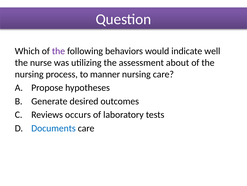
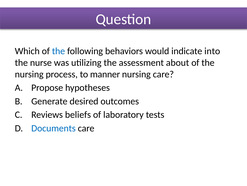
the colour: purple -> blue (58, 51)
well: well -> into (212, 51)
occurs: occurs -> beliefs (78, 114)
